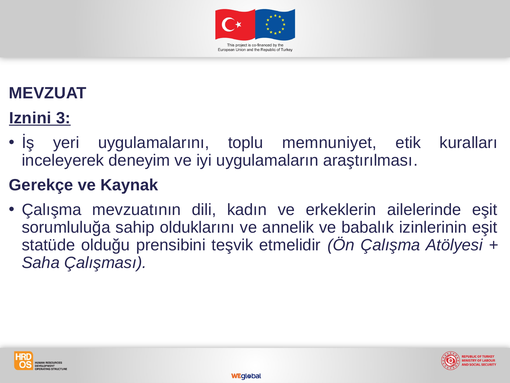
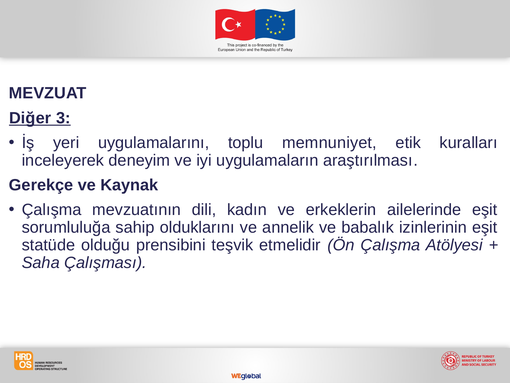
Iznini: Iznini -> Diğer (30, 118)
